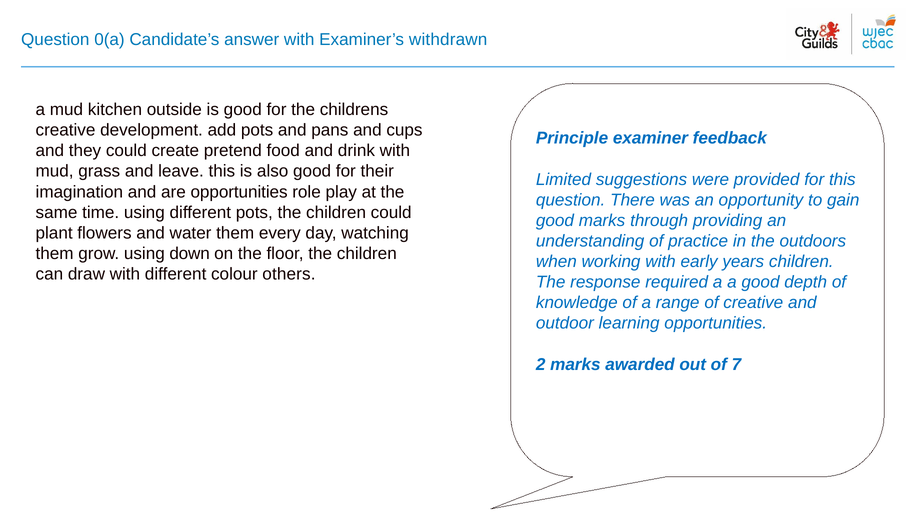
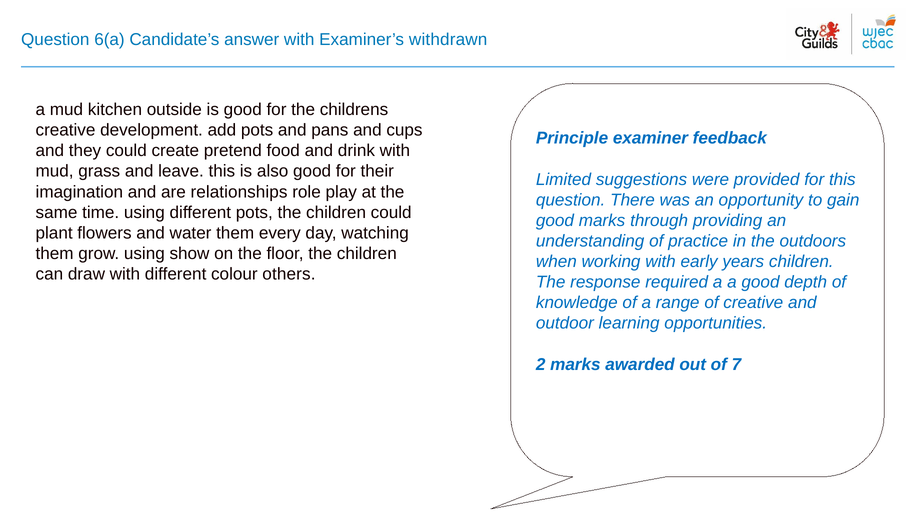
0(a: 0(a -> 6(a (109, 40)
opportunities: opportunities -> relationships (239, 192)
down: down -> show (190, 253)
